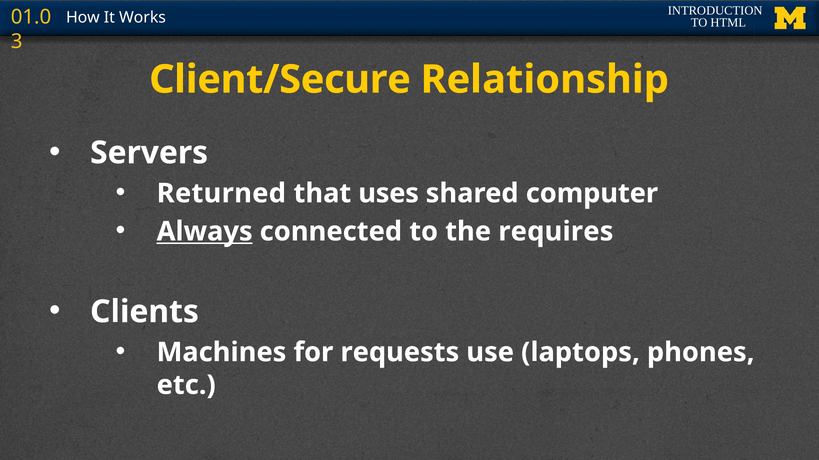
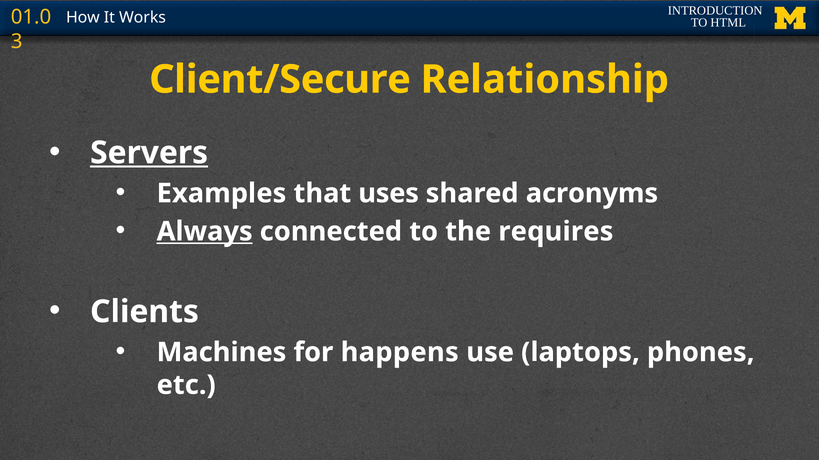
Servers underline: none -> present (149, 153)
Returned: Returned -> Examples (221, 194)
computer: computer -> acronyms (592, 194)
requests: requests -> happens (400, 353)
